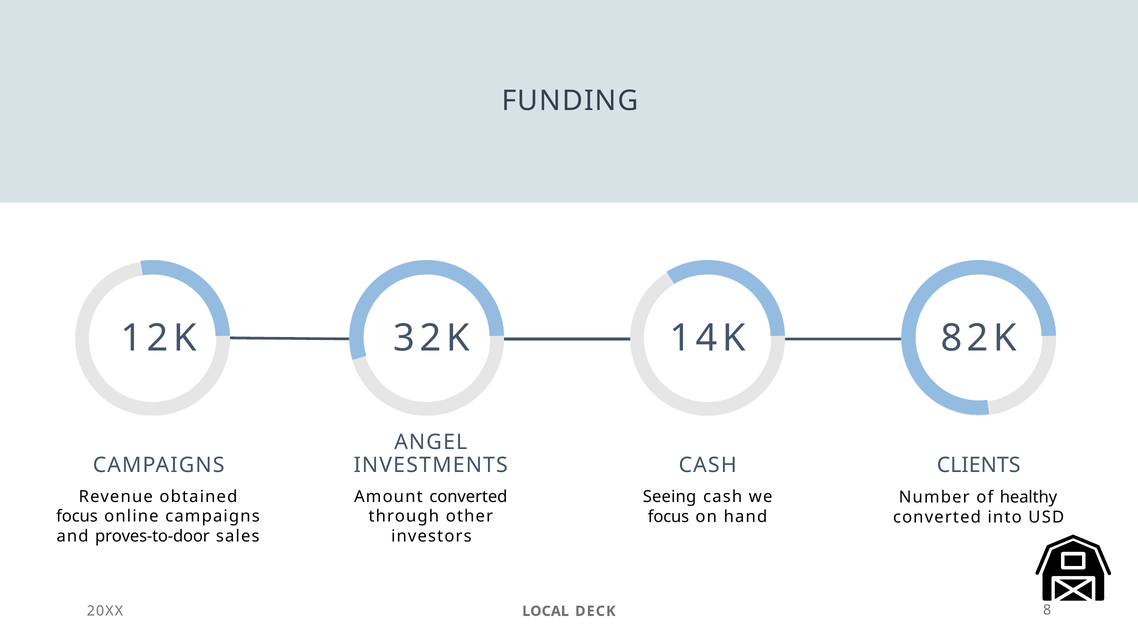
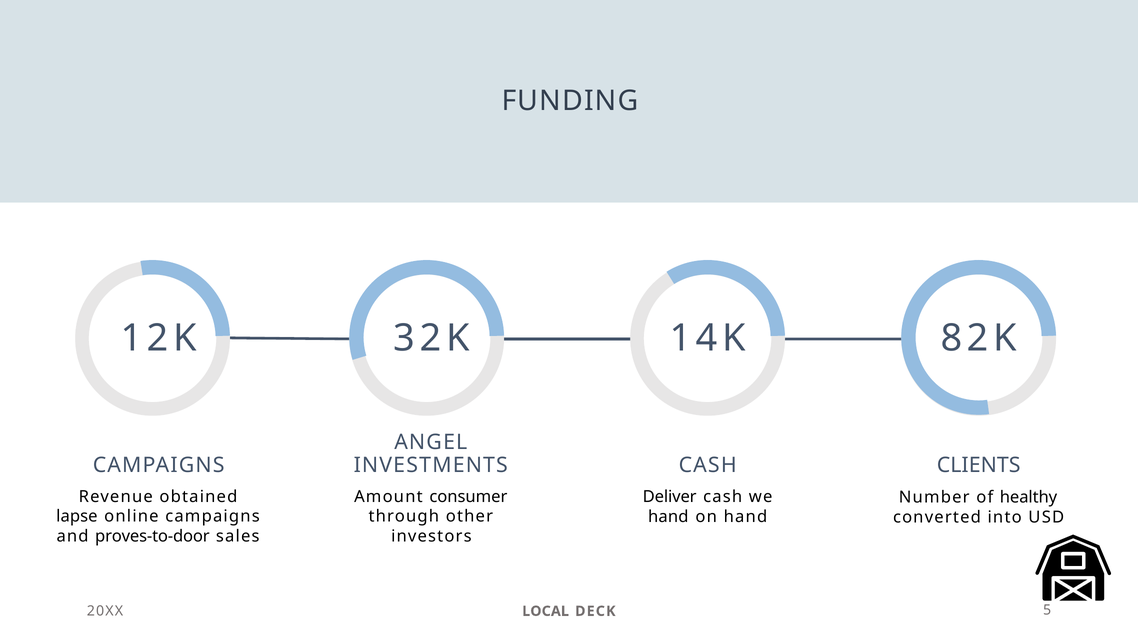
Amount converted: converted -> consumer (468, 497)
Seeing: Seeing -> Deliver (670, 497)
focus: focus -> lapse (77, 517)
focus: focus -> hand (668, 517)
8: 8 -> 5 (1047, 610)
